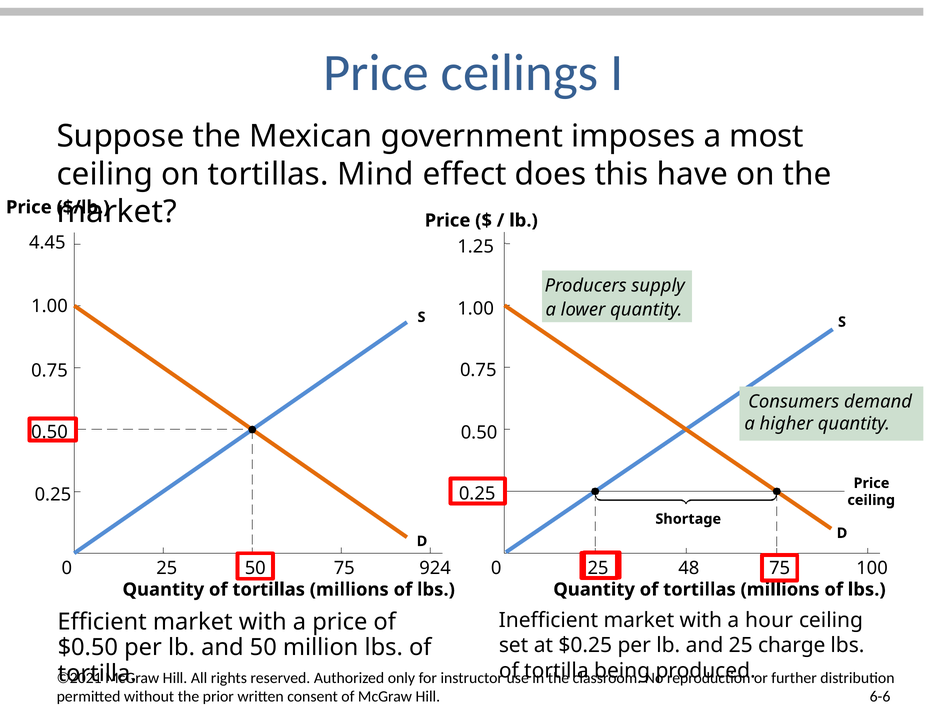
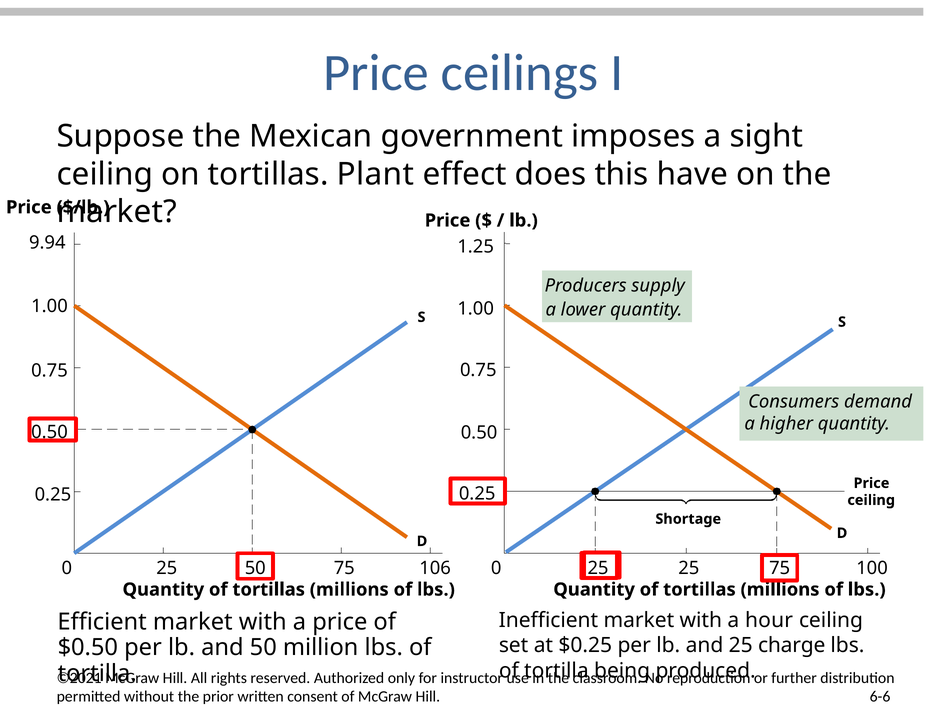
most: most -> sight (766, 136)
Mind: Mind -> Plant (376, 174)
4.45: 4.45 -> 9.94 (47, 243)
924: 924 -> 106 (435, 568)
48: 48 -> 25 (689, 569)
